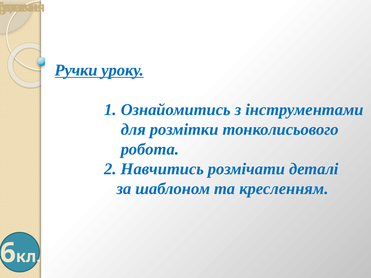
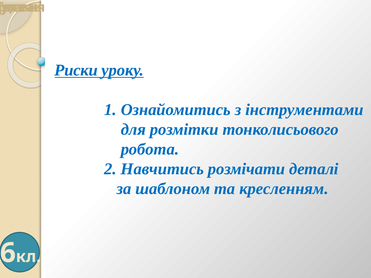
Ручки: Ручки -> Риски (76, 70)
